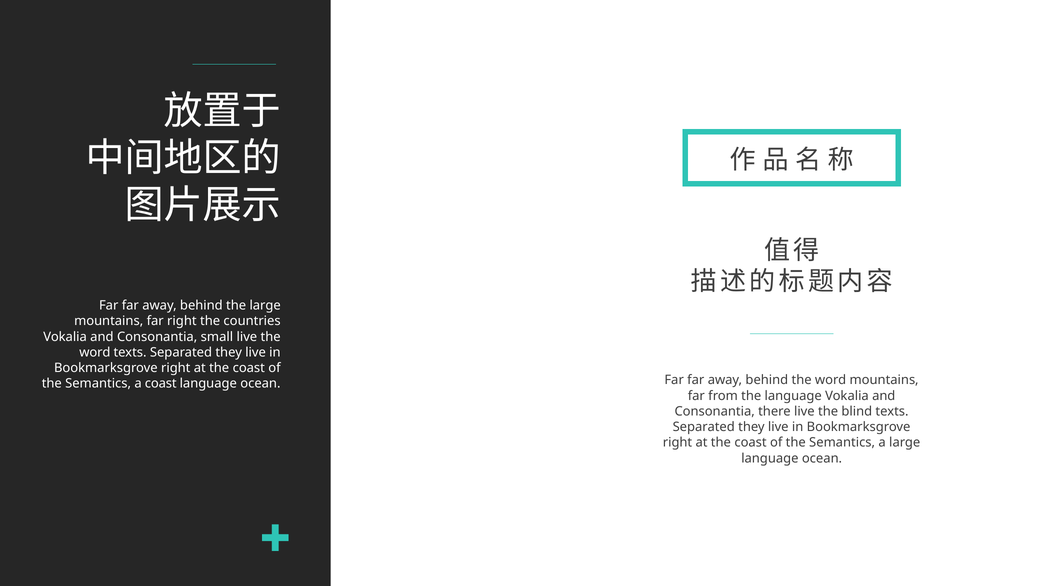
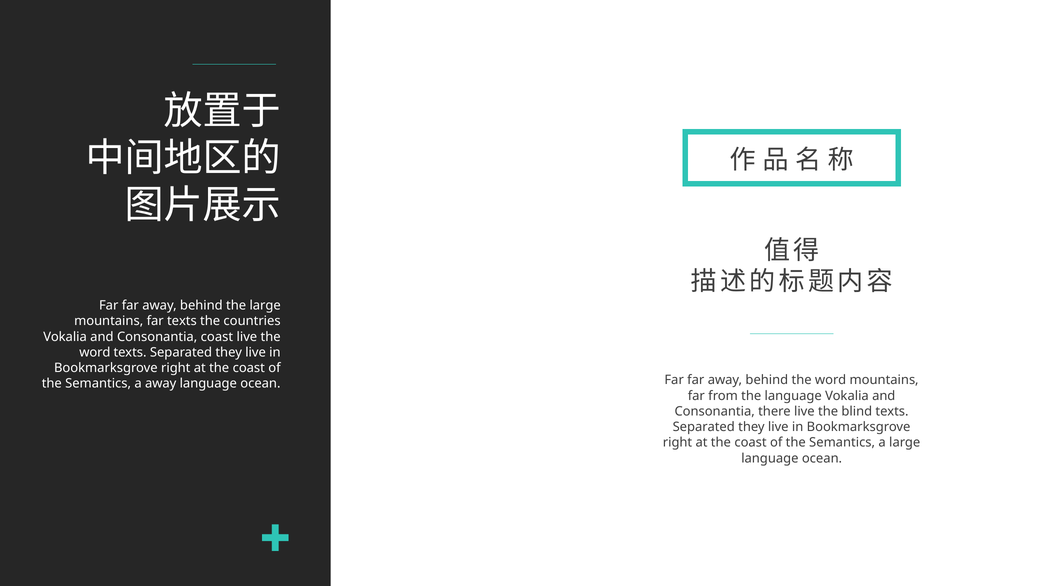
far right: right -> texts (182, 321)
Consonantia small: small -> coast (217, 337)
a coast: coast -> away (161, 383)
